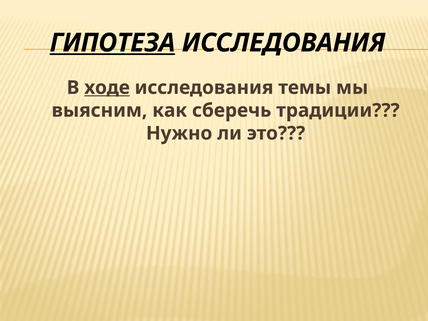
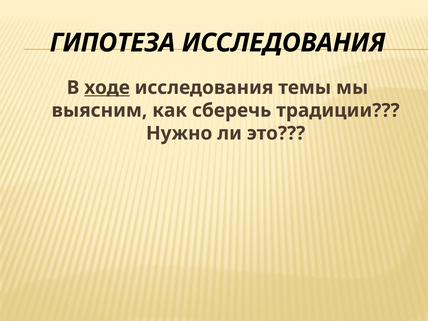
ГИПОТЕЗА underline: present -> none (112, 43)
